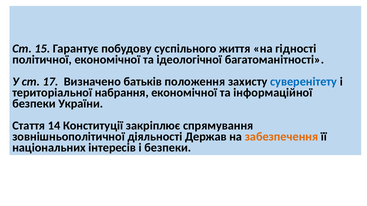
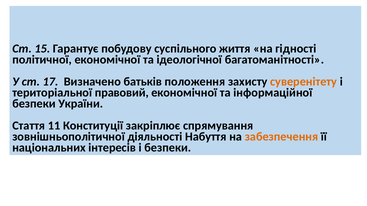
суверенітету colour: blue -> orange (304, 82)
набрання: набрання -> правовий (122, 93)
14: 14 -> 11 (54, 126)
Держав: Держав -> Набуття (206, 137)
